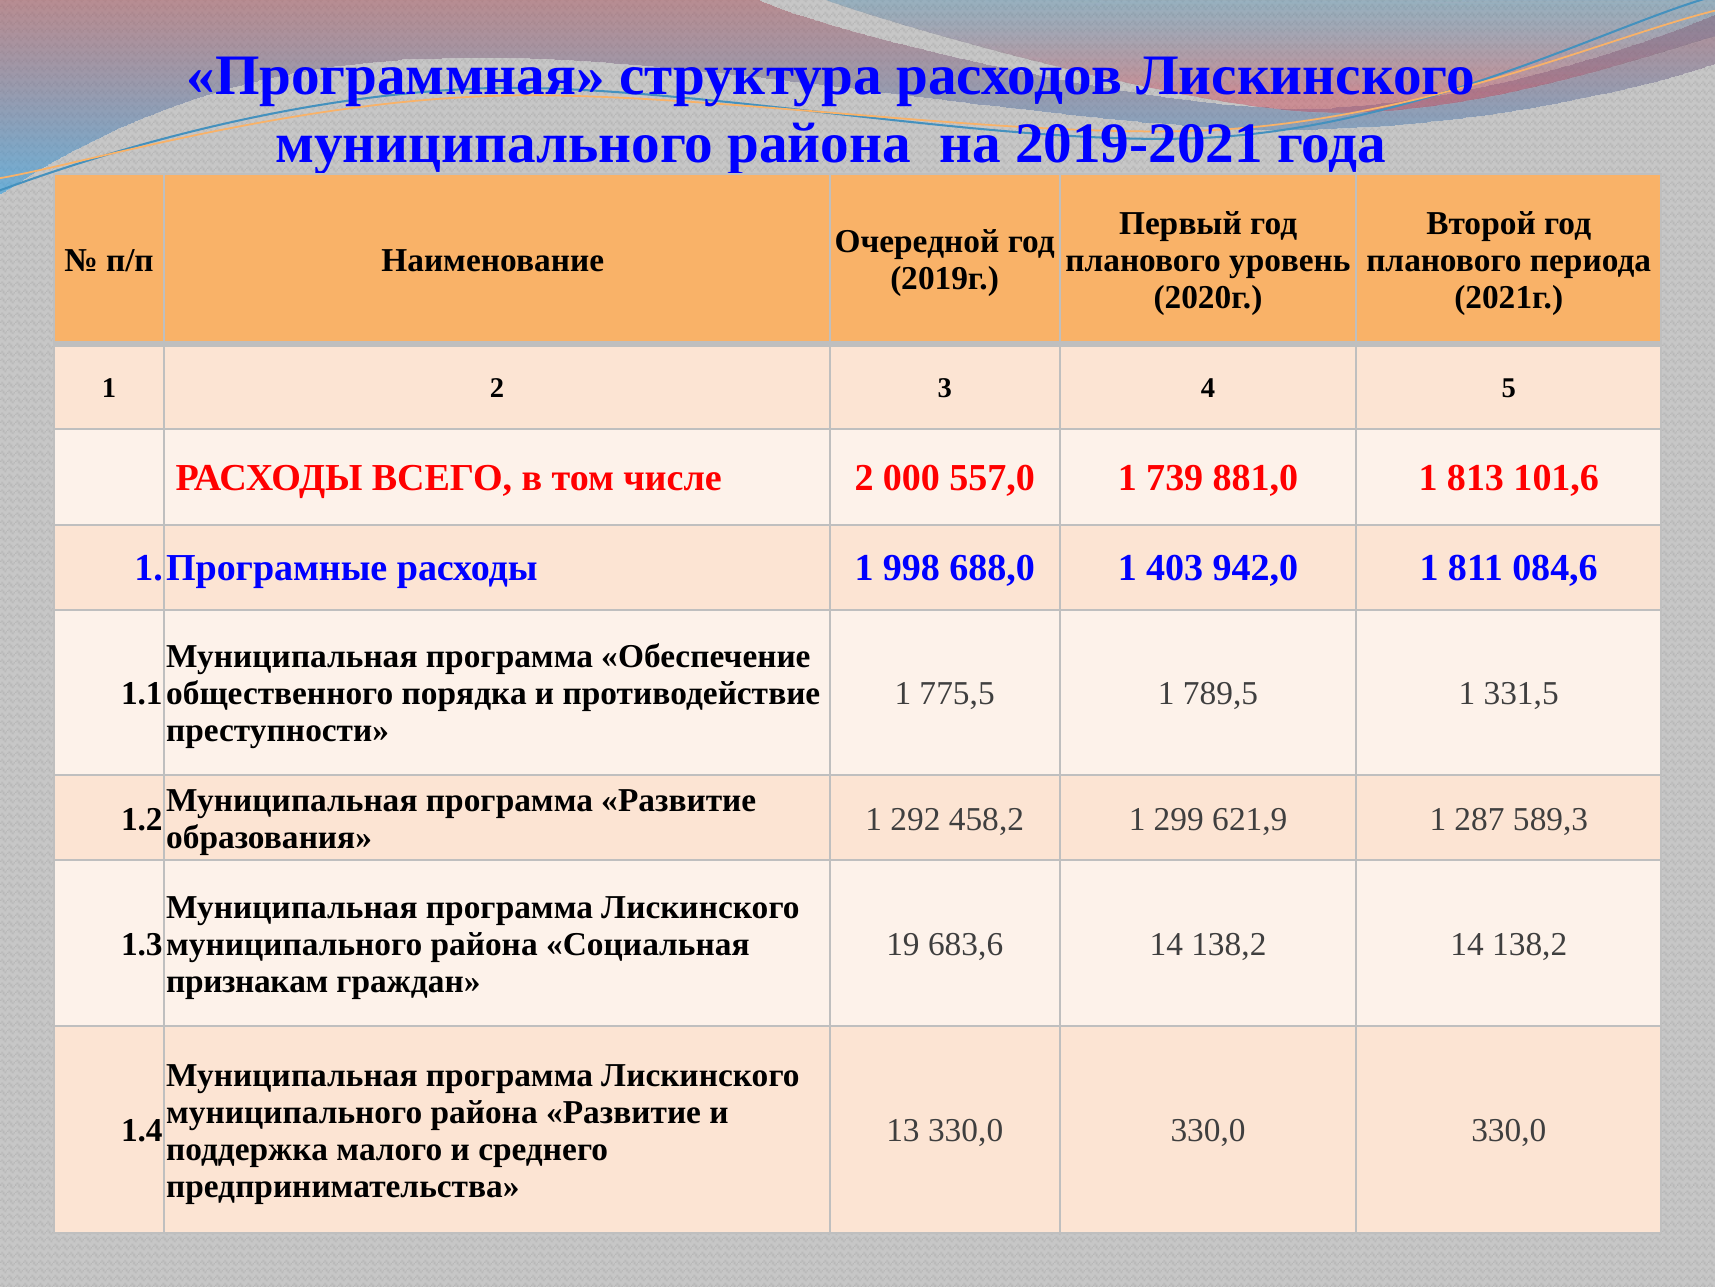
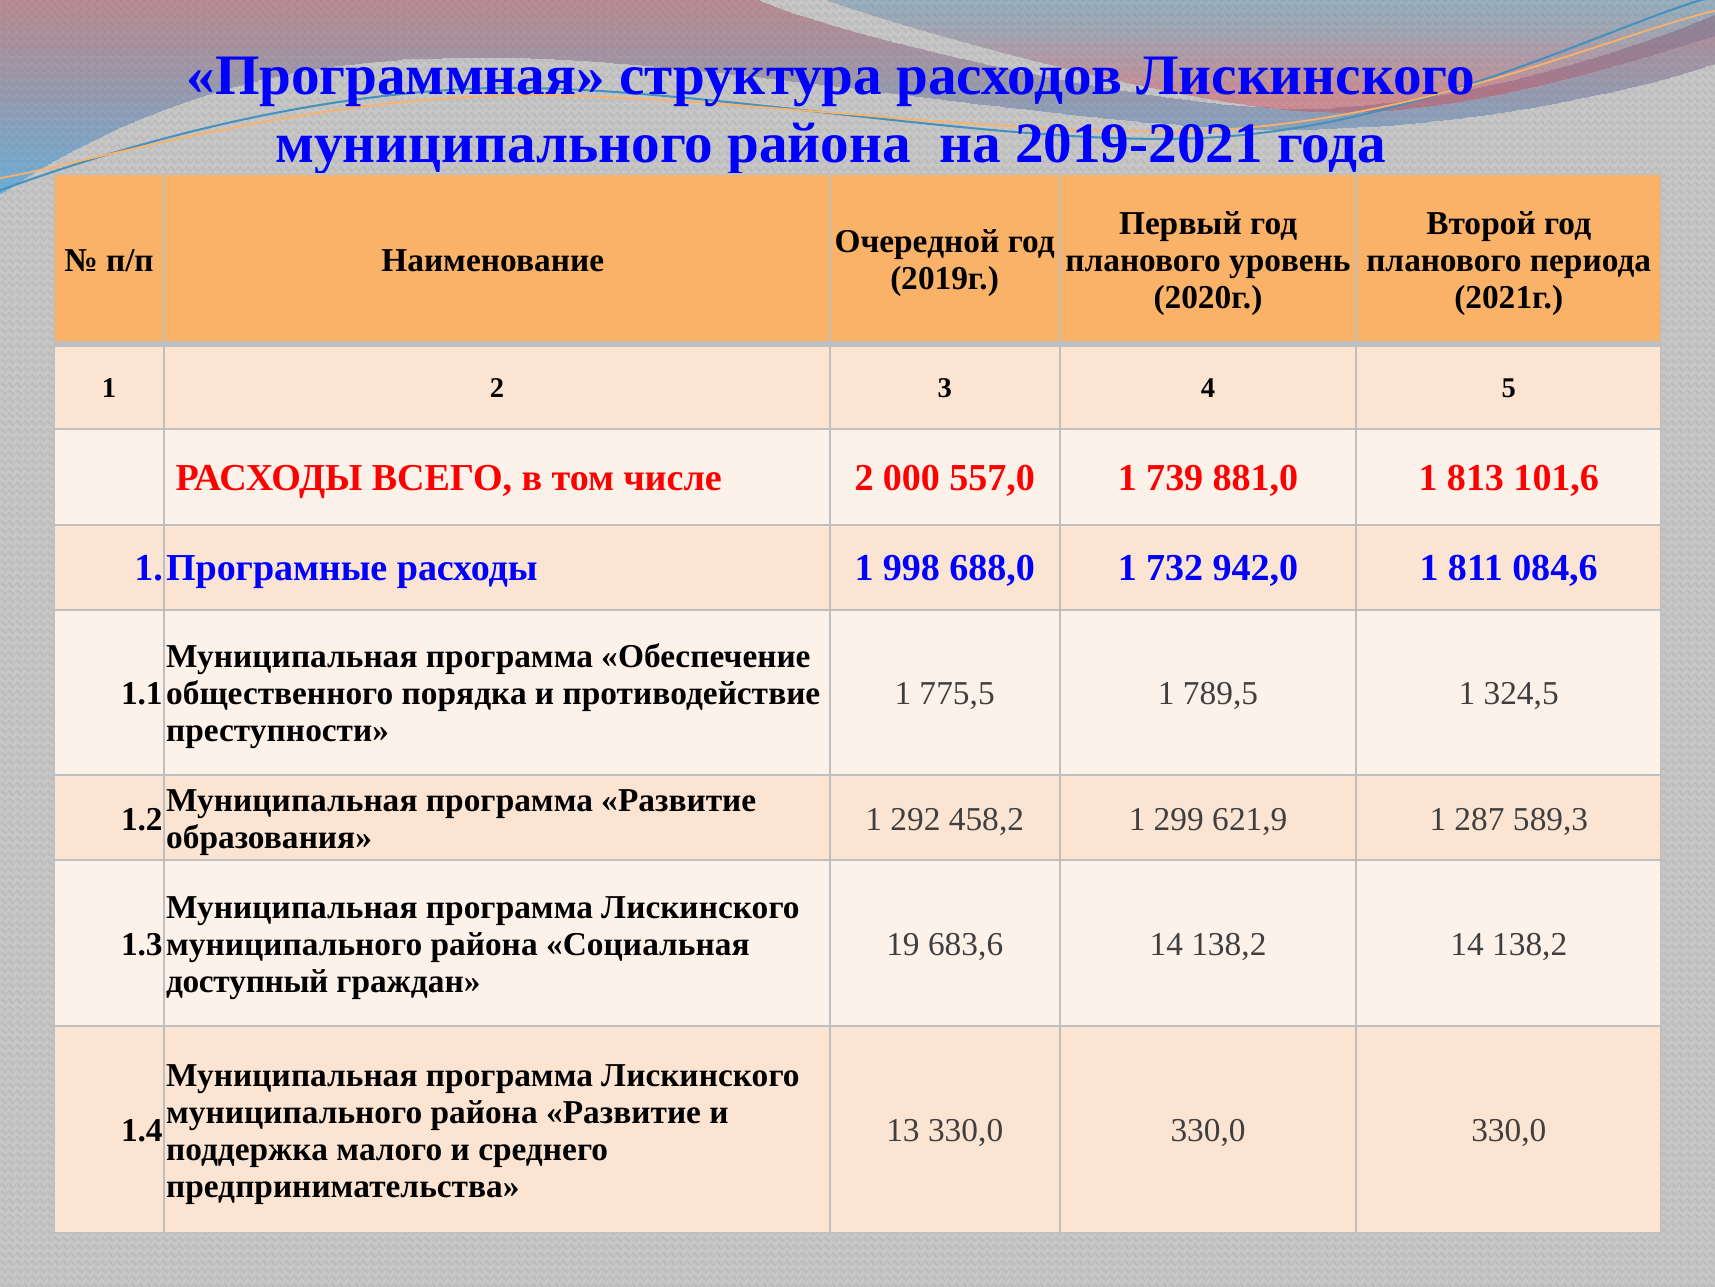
403: 403 -> 732 (1175, 568)
331,5: 331,5 -> 324,5 (1521, 693)
признакам: признакам -> доступный (247, 981)
